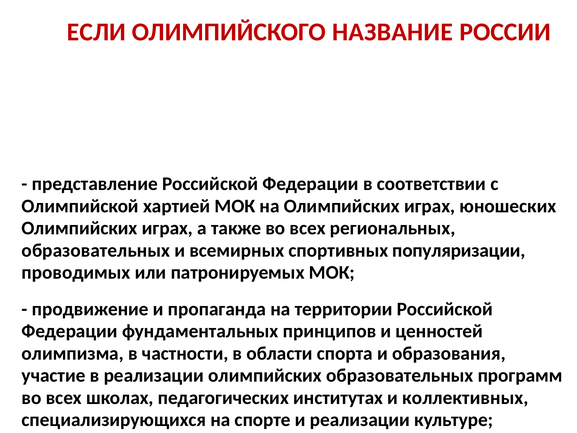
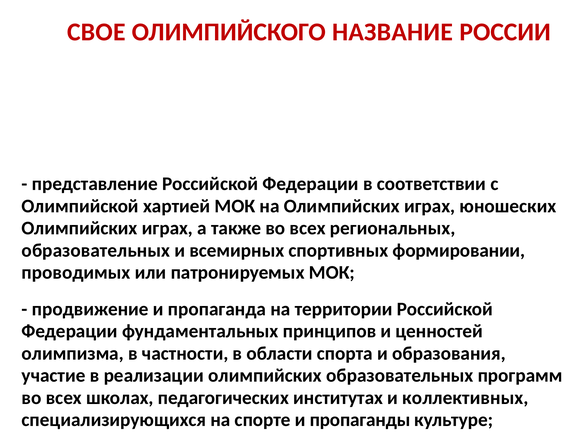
ЕСЛИ: ЕСЛИ -> СВОЕ (96, 32)
популяризации: популяризации -> формировании (459, 250)
и реализации: реализации -> пропаганды (360, 420)
